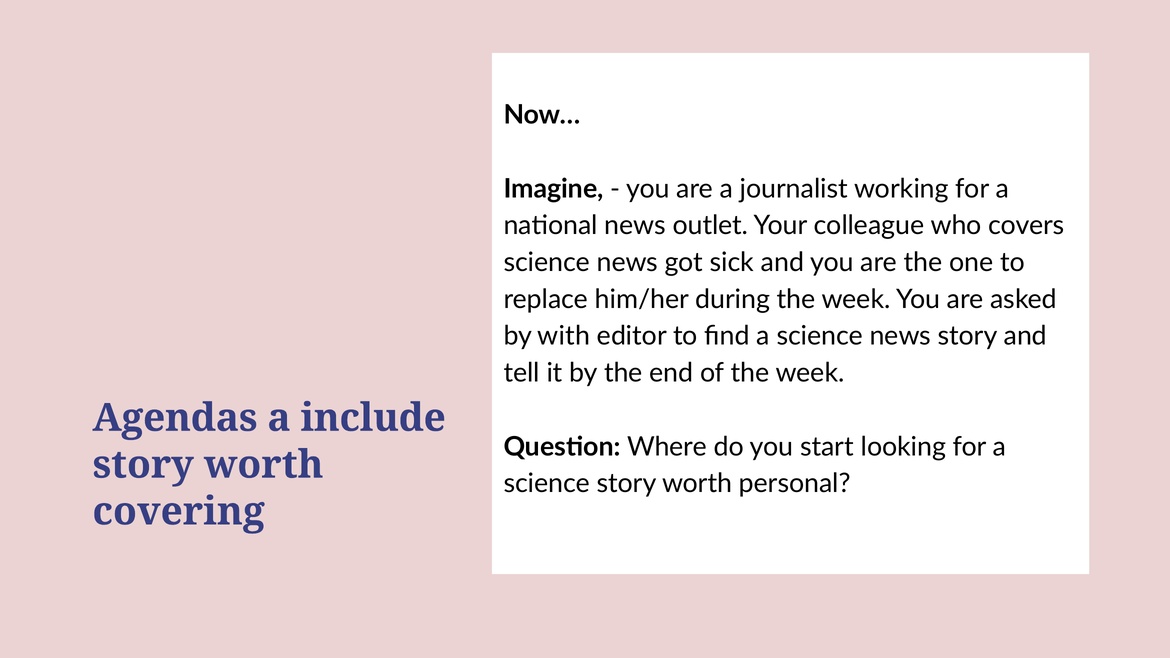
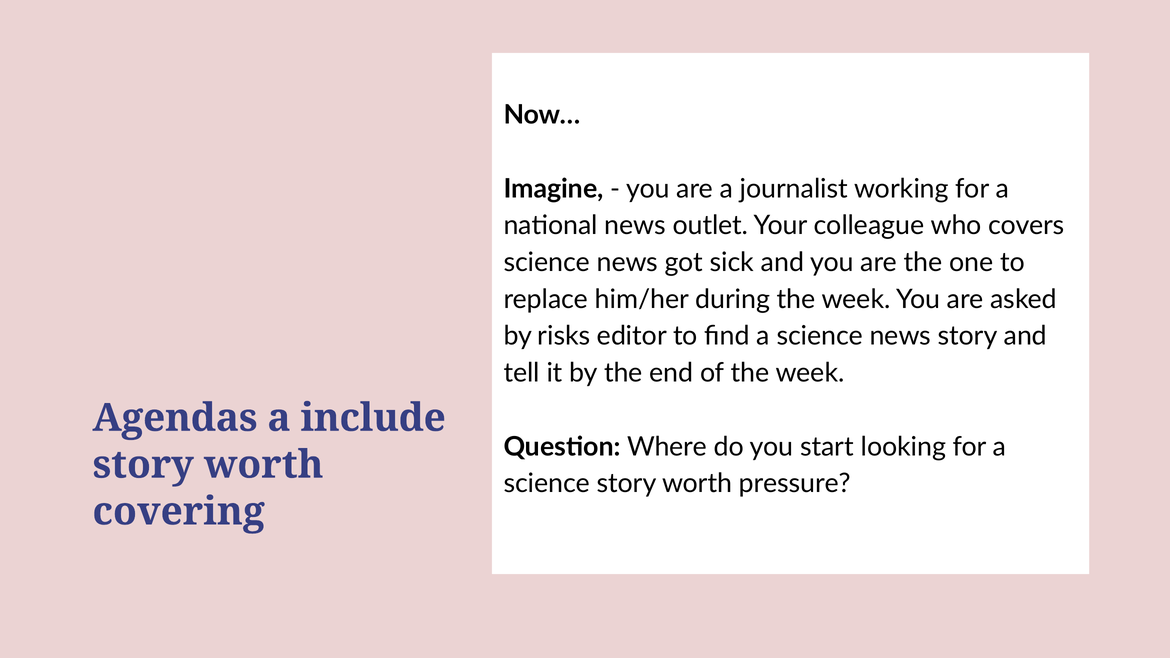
with: with -> risks (564, 336)
personal: personal -> pressure (795, 484)
